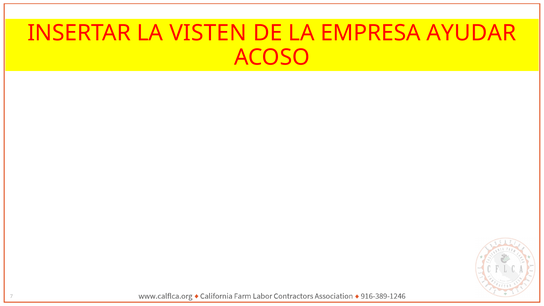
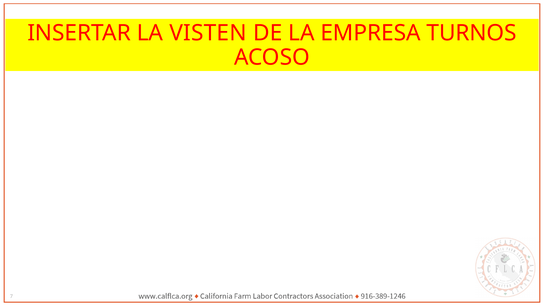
AYUDAR: AYUDAR -> TURNOS (472, 33)
